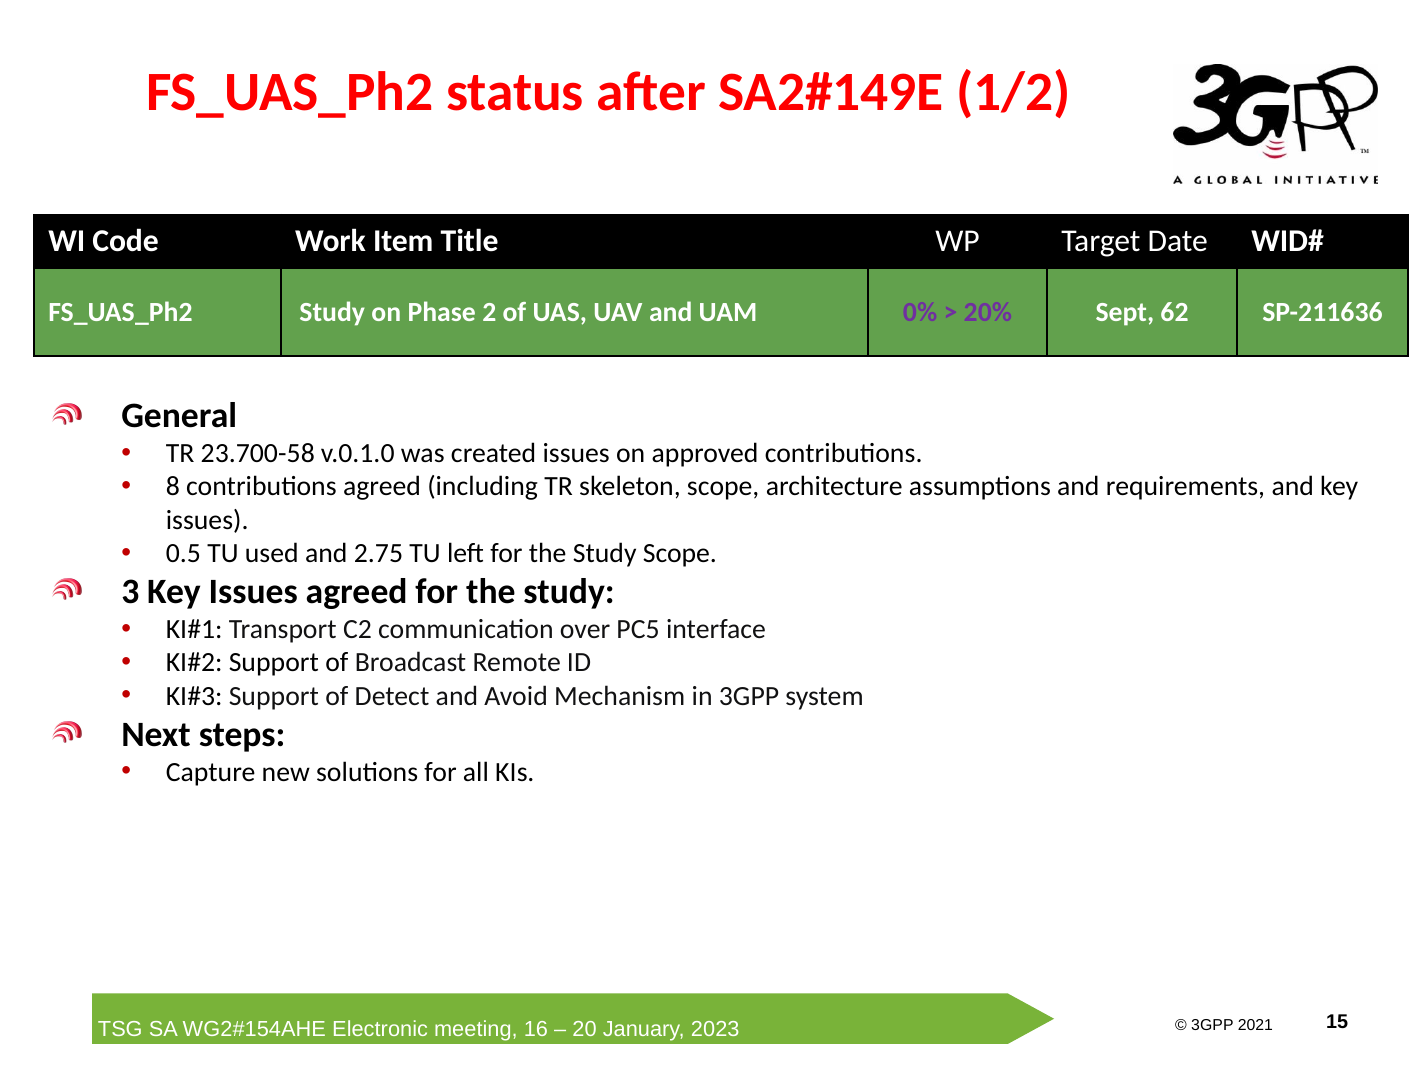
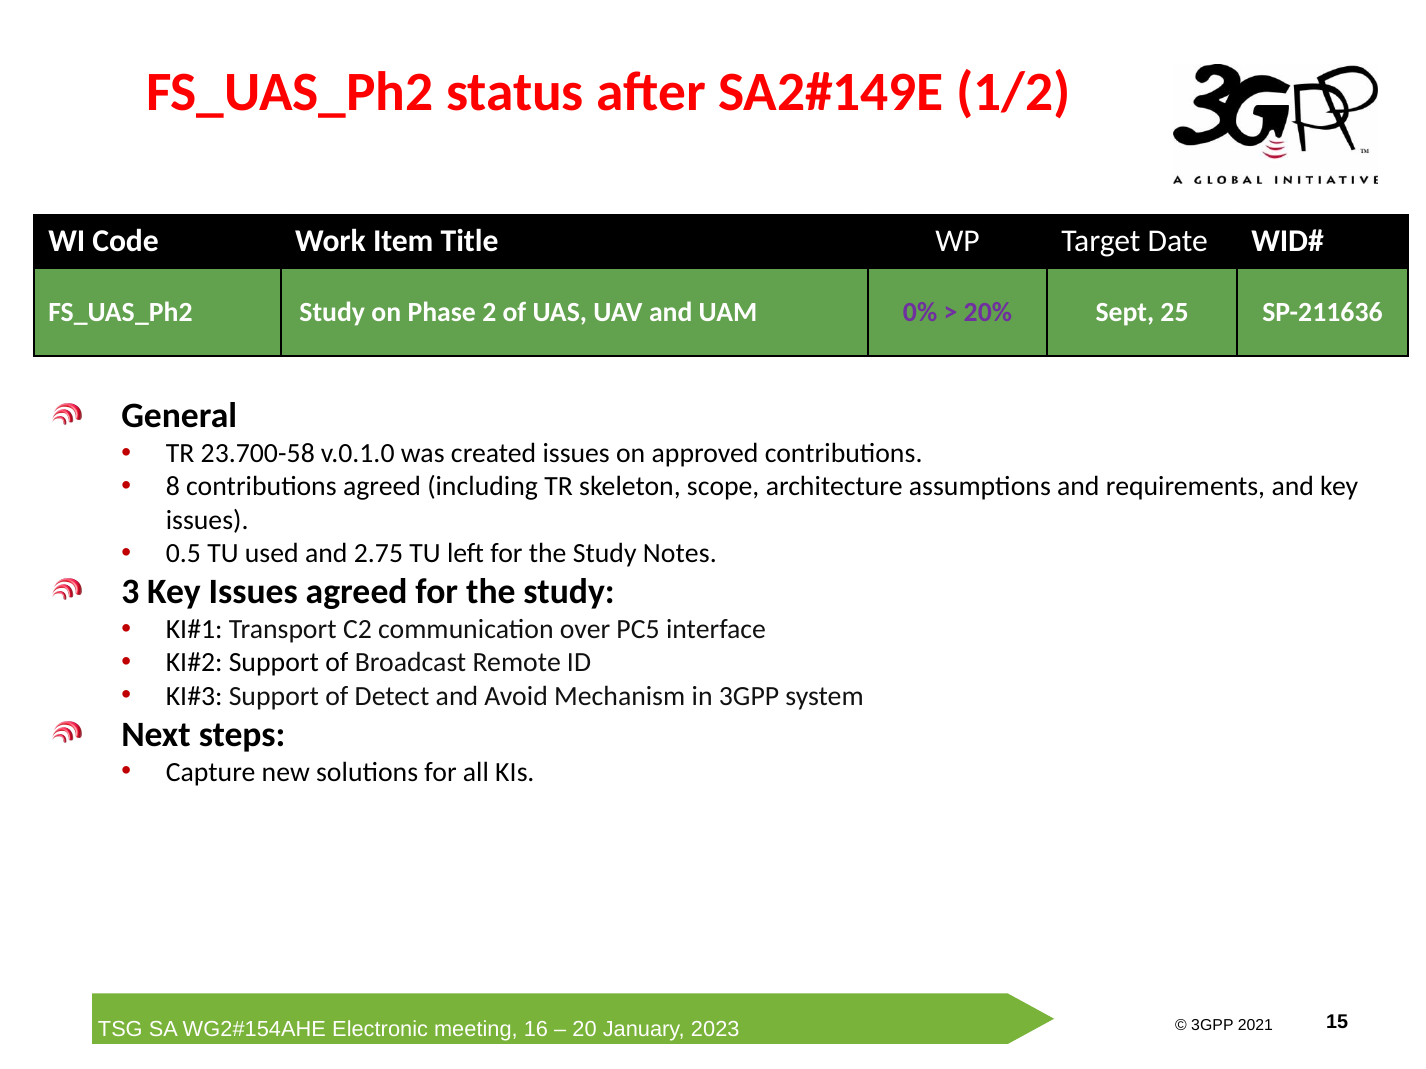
62: 62 -> 25 (1174, 312)
Study Scope: Scope -> Notes (680, 554)
